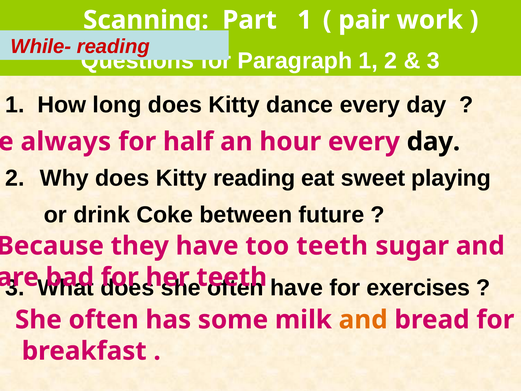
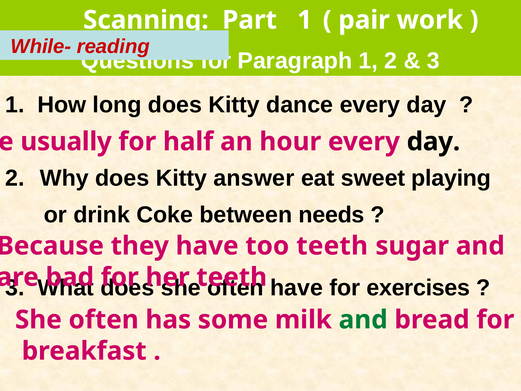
always: always -> usually (66, 142)
Kitty reading: reading -> answer (254, 178)
future: future -> needs (332, 215)
and colour: orange -> green (363, 320)
